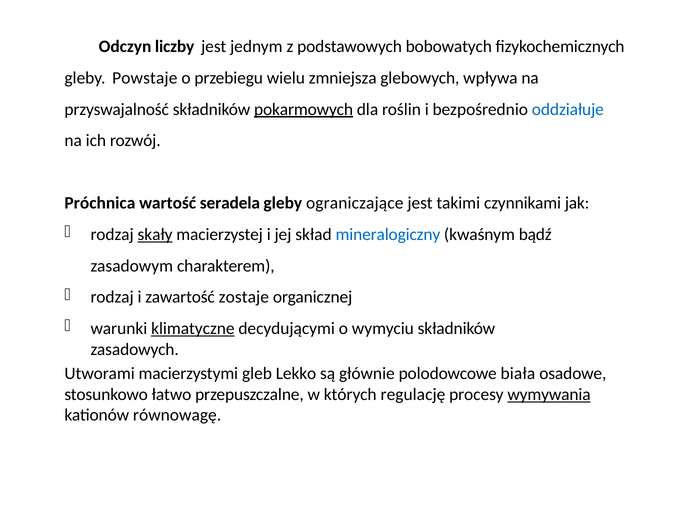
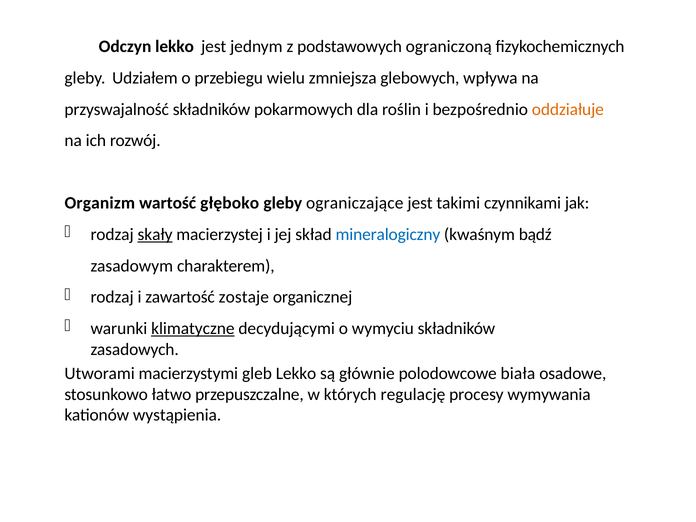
Odczyn liczby: liczby -> lekko (175, 47)
bobowatych: bobowatych -> ograniczoną (449, 47)
Powstaje: Powstaje -> Udziałem (145, 78)
pokarmowych underline: present -> none (304, 109)
oddziałuje colour: blue -> orange (568, 109)
Próchnica: Próchnica -> Organizm (100, 203)
seradela: seradela -> głęboko (230, 203)
wymywania underline: present -> none (549, 394)
równowagę: równowagę -> wystąpienia (177, 415)
